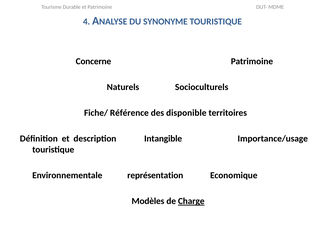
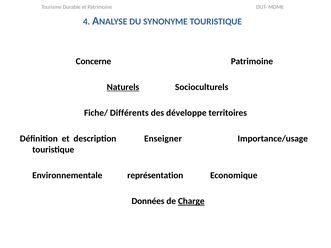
Naturels underline: none -> present (123, 87)
Référence: Référence -> Différents (129, 113)
disponible: disponible -> développe (186, 113)
Intangible: Intangible -> Enseigner (163, 139)
Modèles: Modèles -> Données (148, 201)
